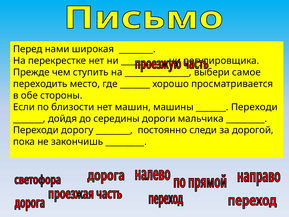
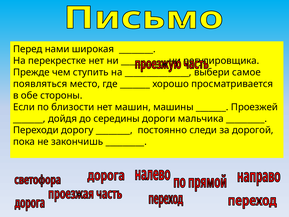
переходить: переходить -> появляться (40, 84)
Переходи: Переходи -> Проезжей (254, 107)
